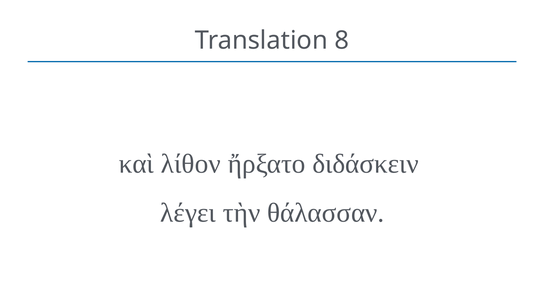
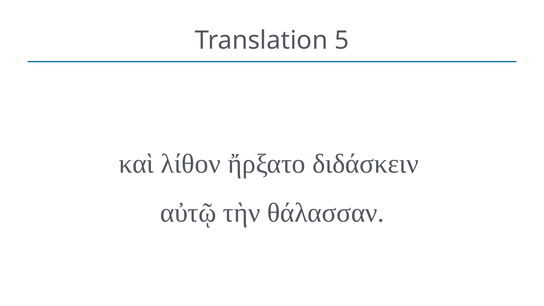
8: 8 -> 5 (342, 40)
λέγει: λέγει -> αὐτῷ (188, 213)
